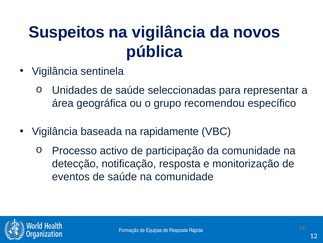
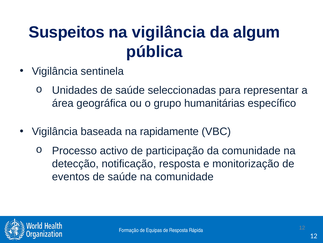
novos: novos -> algum (257, 32)
recomendou: recomendou -> humanitárias (214, 103)
